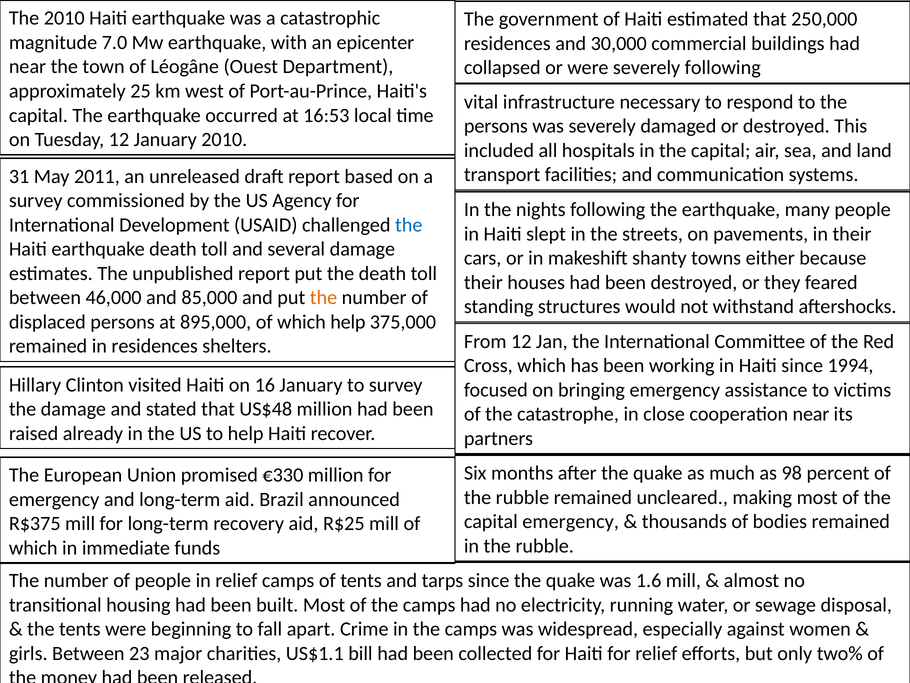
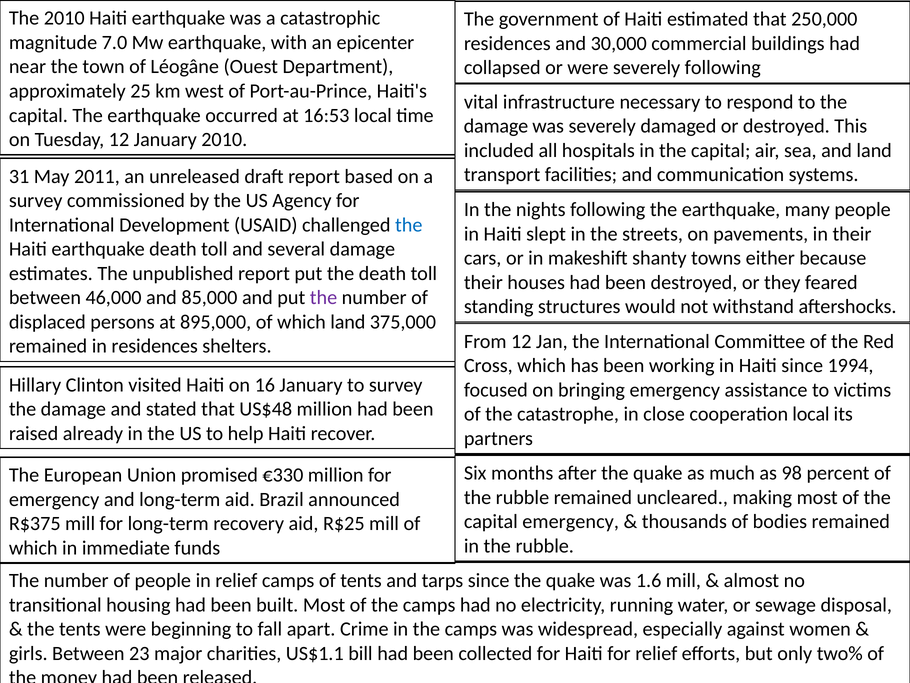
persons: persons -> damage (496, 126)
the colour: orange -> purple (324, 298)
which help: help -> land (348, 322)
cooperation near: near -> local (811, 414)
